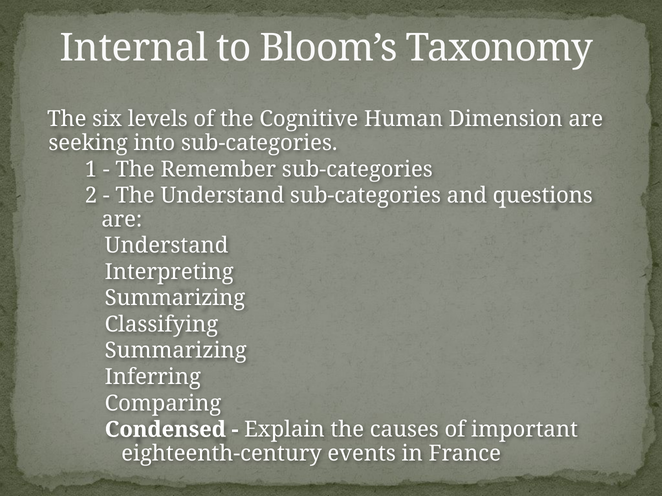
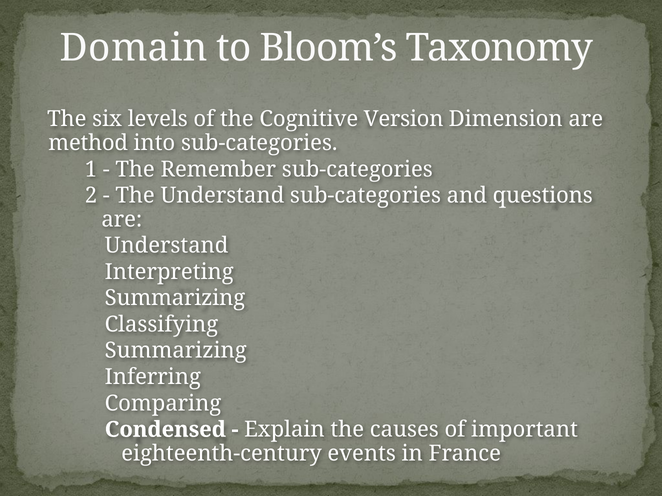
Internal: Internal -> Domain (134, 48)
Human: Human -> Version (404, 119)
seeking: seeking -> method (88, 143)
